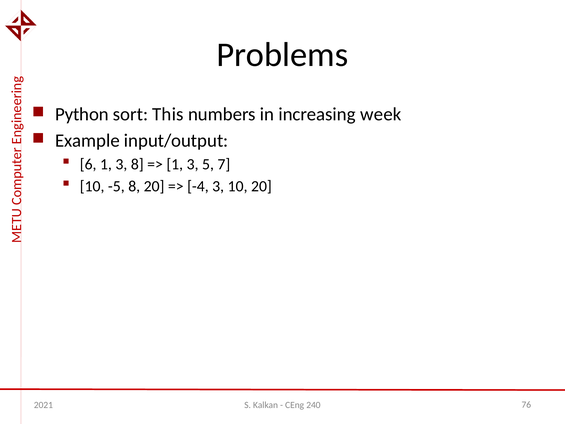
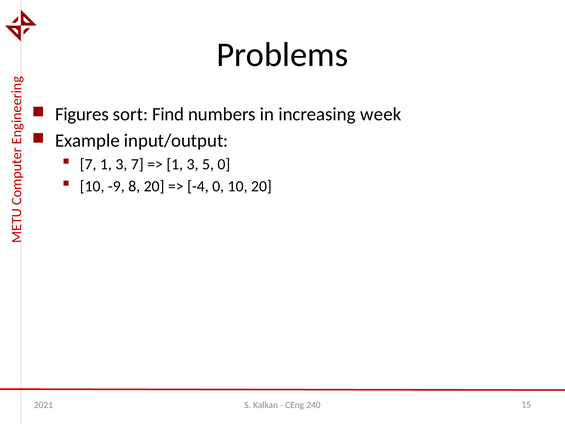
Python: Python -> Figures (82, 114)
This: This -> Find (168, 114)
6: 6 -> 7 (88, 164)
3 8: 8 -> 7 (137, 164)
5 7: 7 -> 0 (224, 164)
-5: -5 -> -9 (116, 186)
-4 3: 3 -> 0 (218, 186)
76: 76 -> 15 (526, 405)
